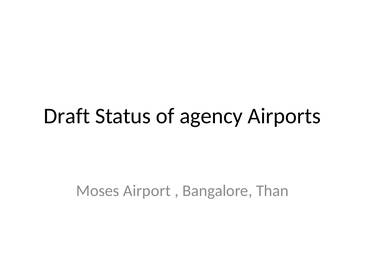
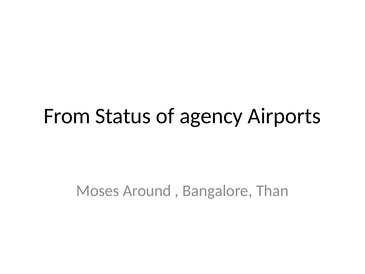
Draft: Draft -> From (67, 116)
Airport: Airport -> Around (147, 191)
